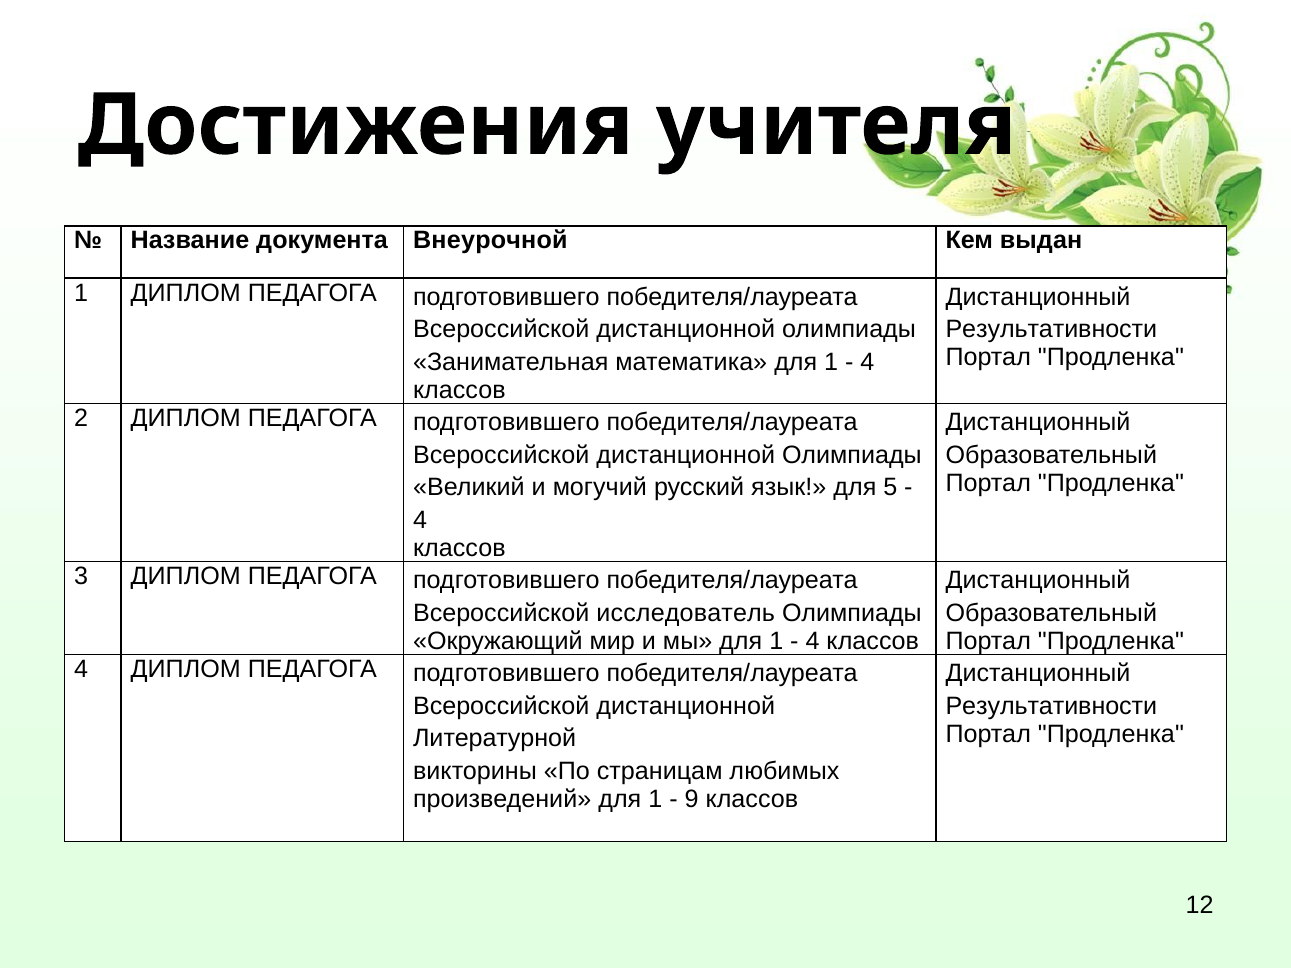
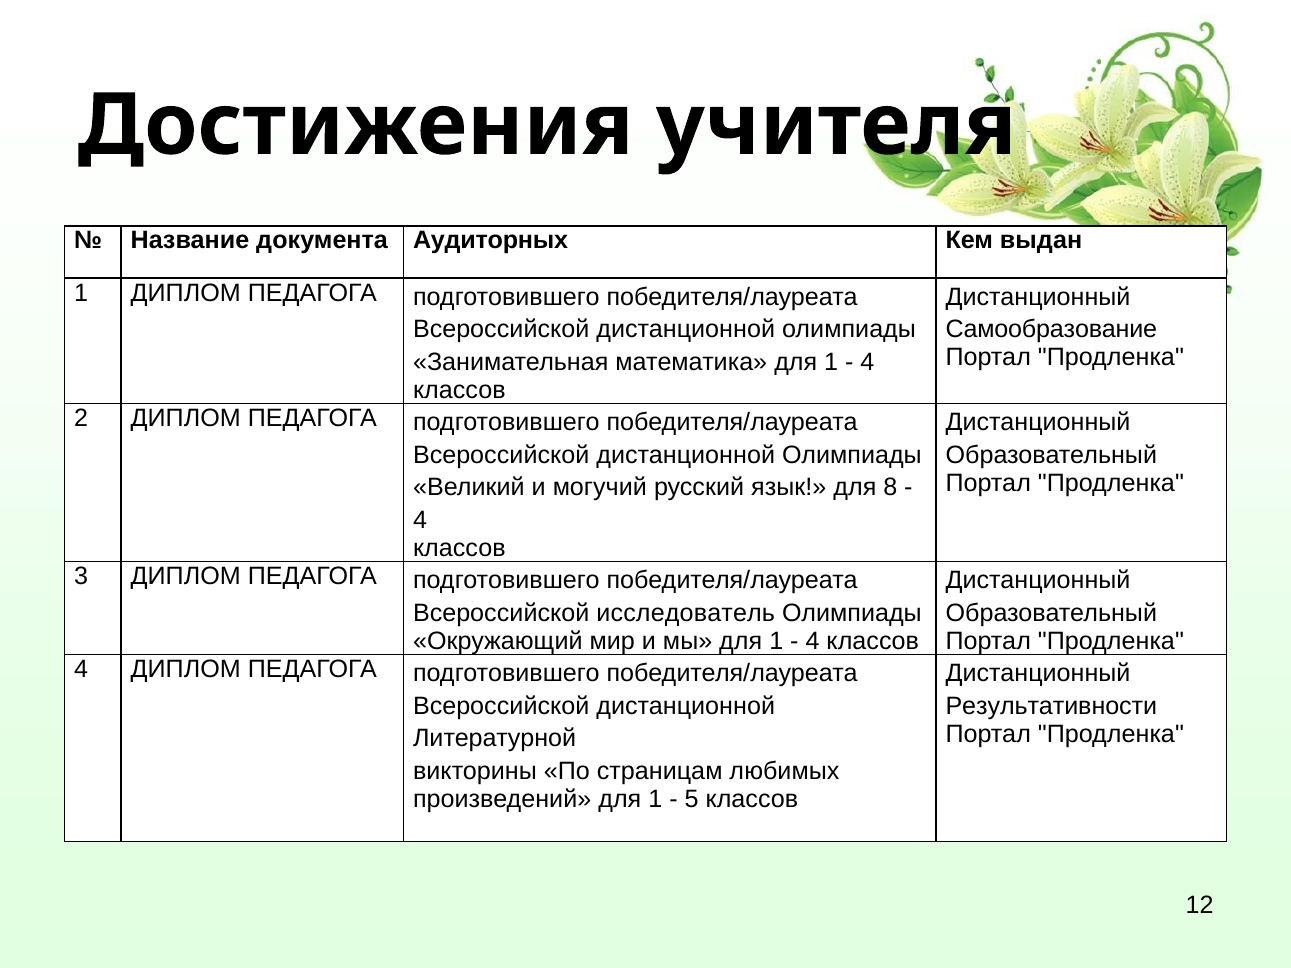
Внеурочной: Внеурочной -> Аудиторных (491, 240)
Результативности: Результативности -> Самообразование (1051, 329)
5: 5 -> 8 (890, 487)
9: 9 -> 5 (692, 799)
